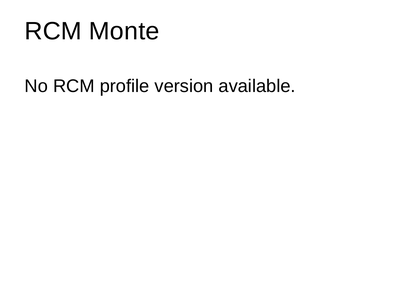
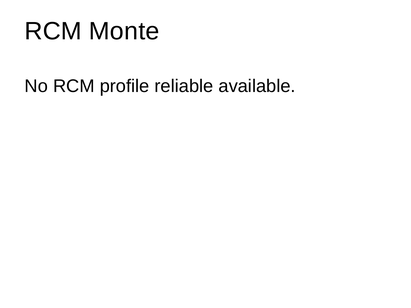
version: version -> reliable (184, 86)
